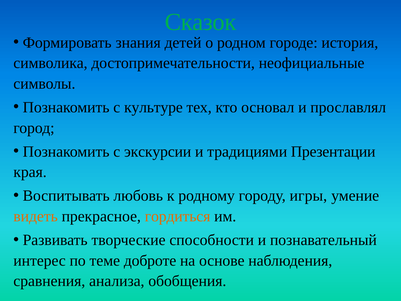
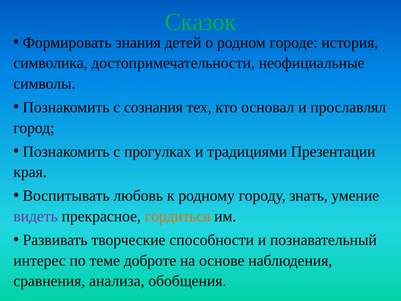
культуре: культуре -> сознания (153, 107)
экскурсии: экскурсии -> прогулках (158, 151)
игры: игры -> знать (309, 196)
видеть colour: orange -> purple (36, 216)
